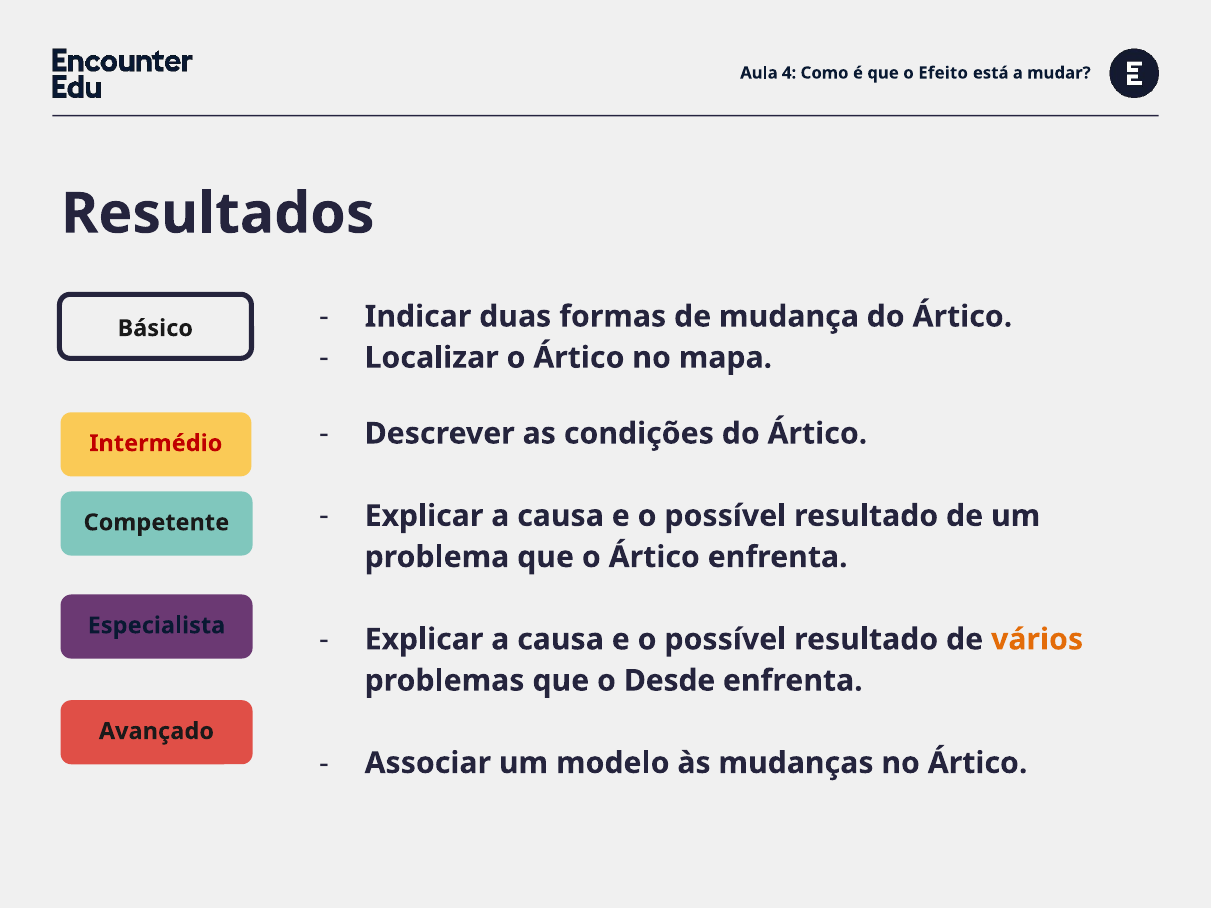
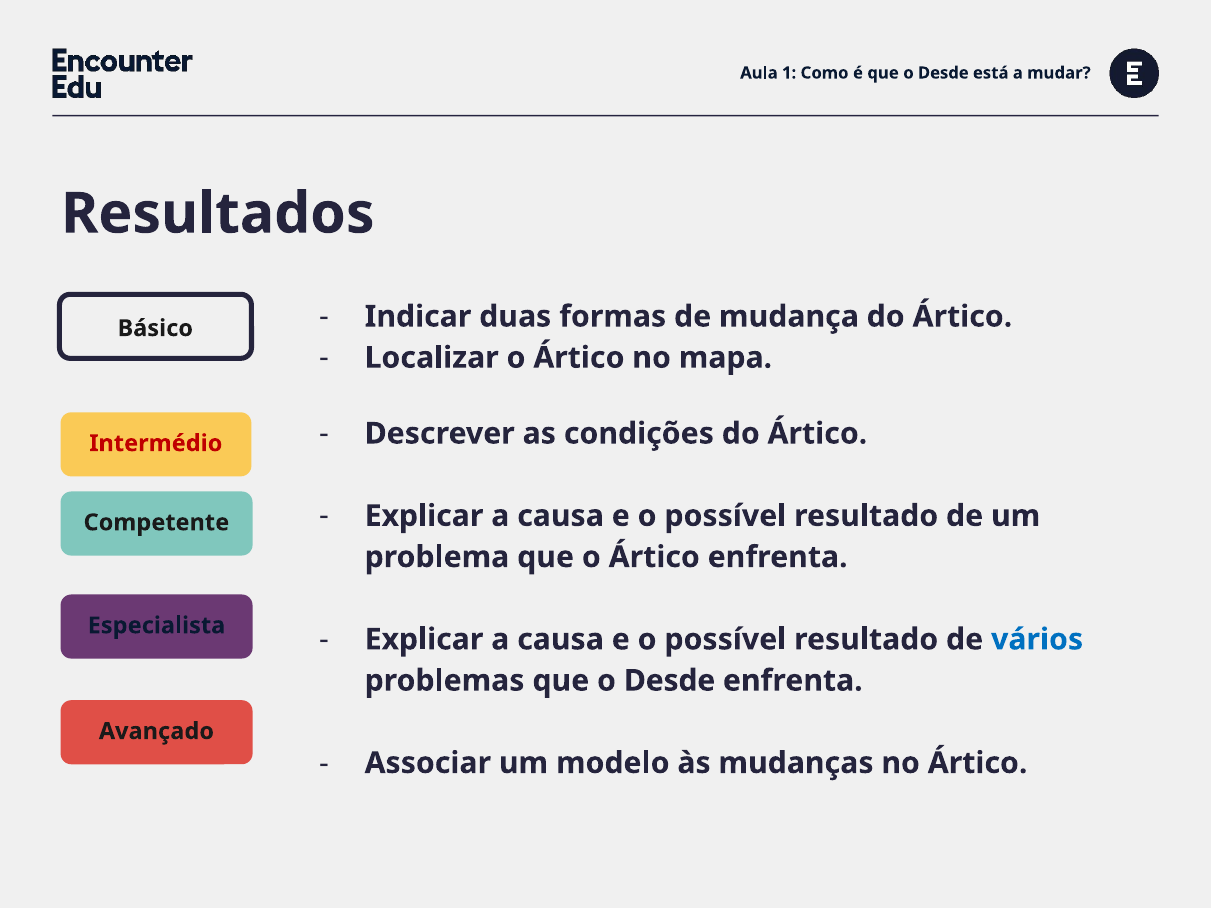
4: 4 -> 1 (789, 73)
é que o Efeito: Efeito -> Desde (943, 73)
vários colour: orange -> blue (1037, 640)
